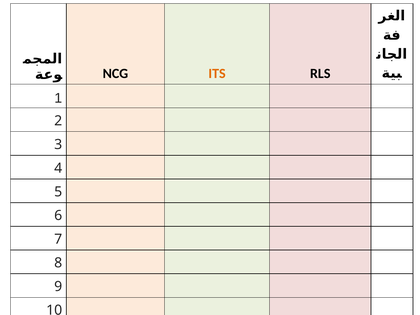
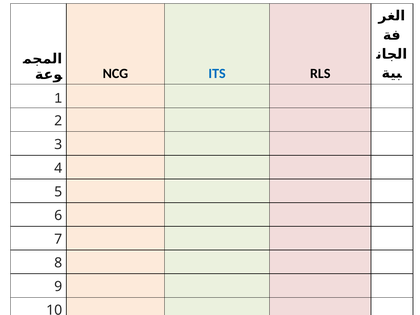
ITS colour: orange -> blue (217, 74)
